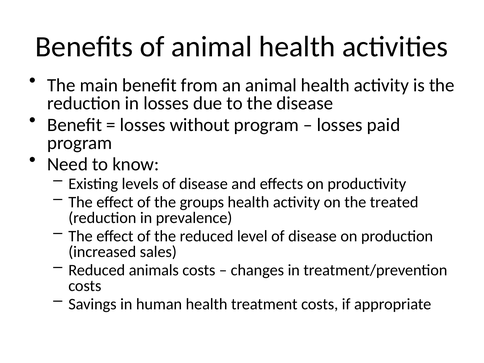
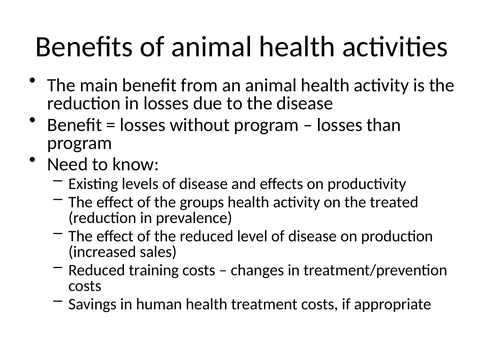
paid: paid -> than (384, 125)
animals: animals -> training (154, 270)
